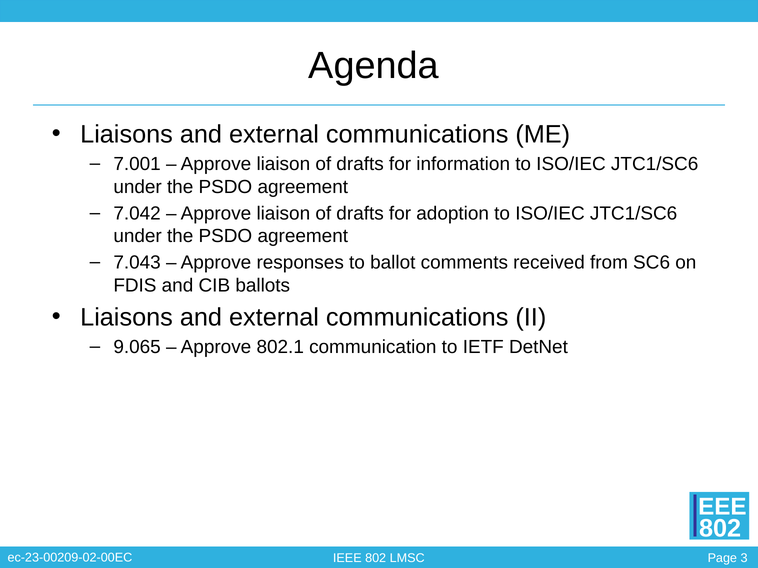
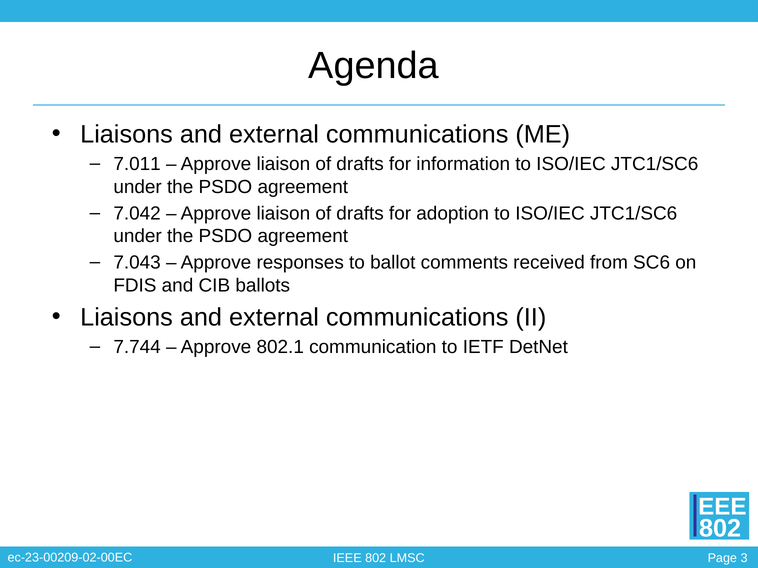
7.001: 7.001 -> 7.011 (137, 164)
9.065: 9.065 -> 7.744 (137, 347)
